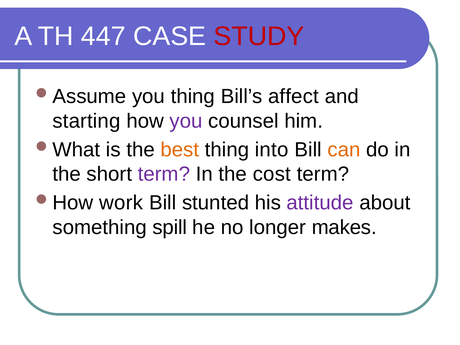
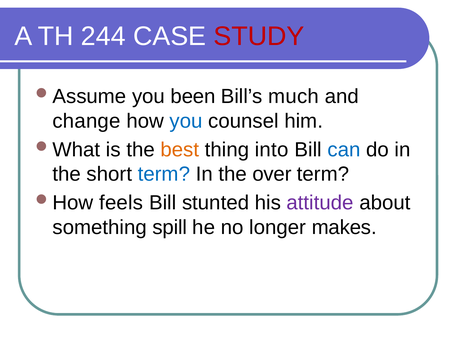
447: 447 -> 244 (103, 36)
you thing: thing -> been (193, 96)
affect: affect -> much (294, 96)
starting: starting -> change (87, 121)
you colour: purple -> blue (186, 121)
can colour: orange -> blue (344, 150)
term colour: purple -> blue (164, 174)
cost: cost -> over (272, 174)
work: work -> feels (121, 203)
